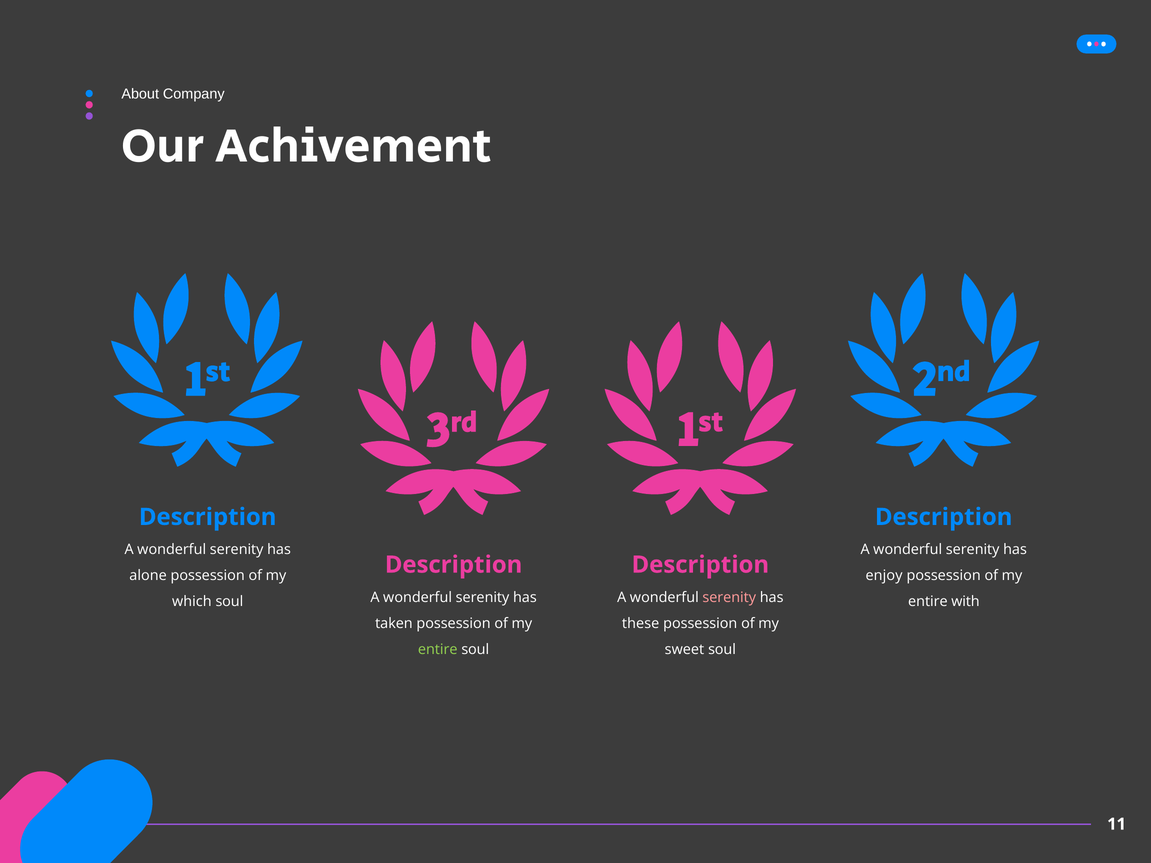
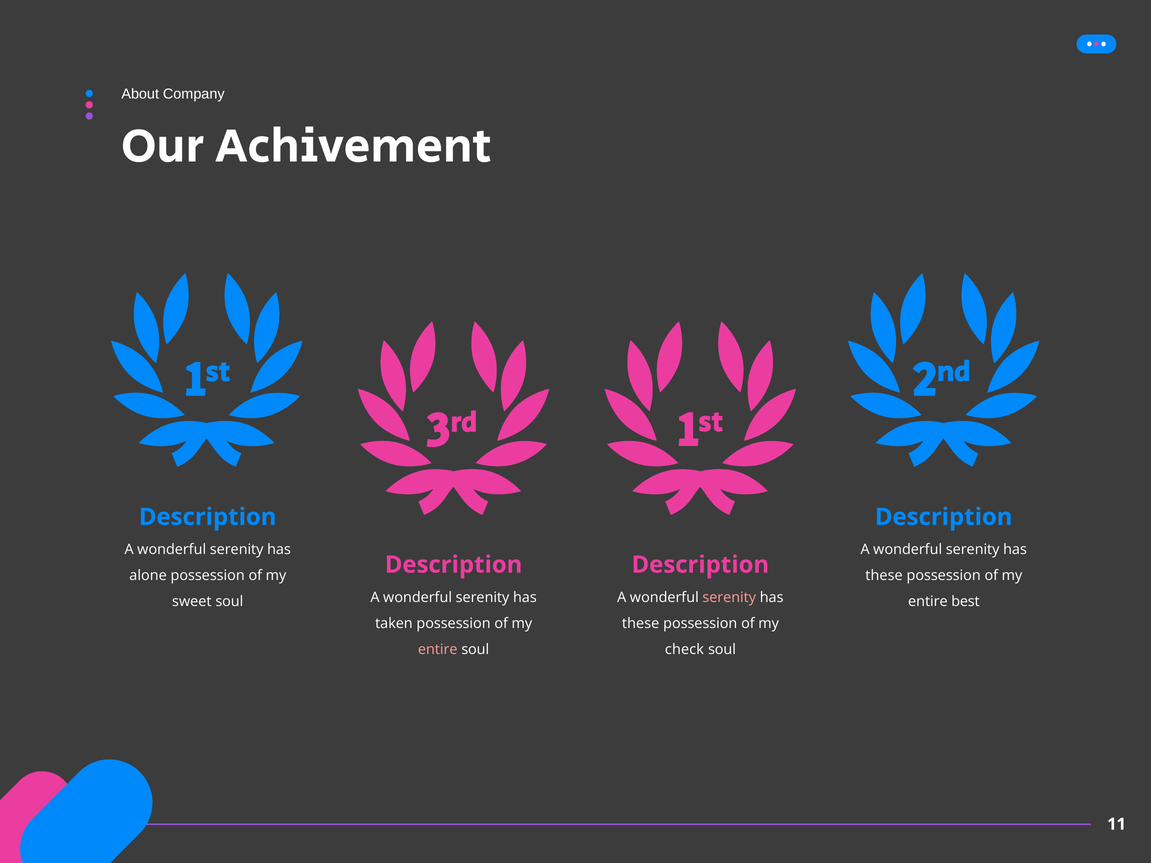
enjoy: enjoy -> these (884, 576)
which: which -> sweet (192, 602)
with: with -> best (965, 602)
entire colour: light green -> pink (438, 650)
sweet: sweet -> check (684, 650)
